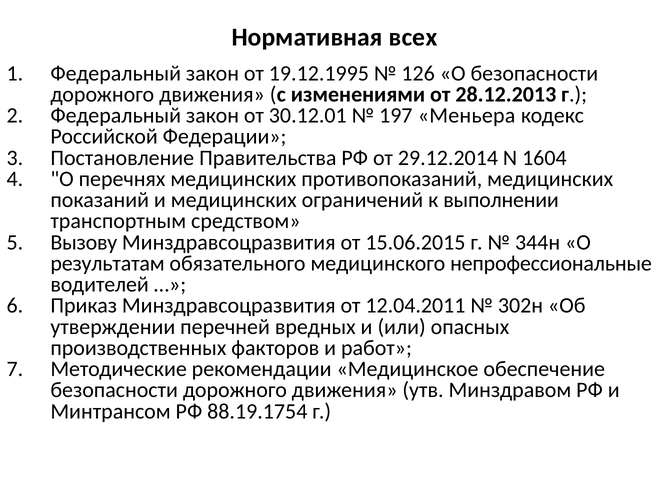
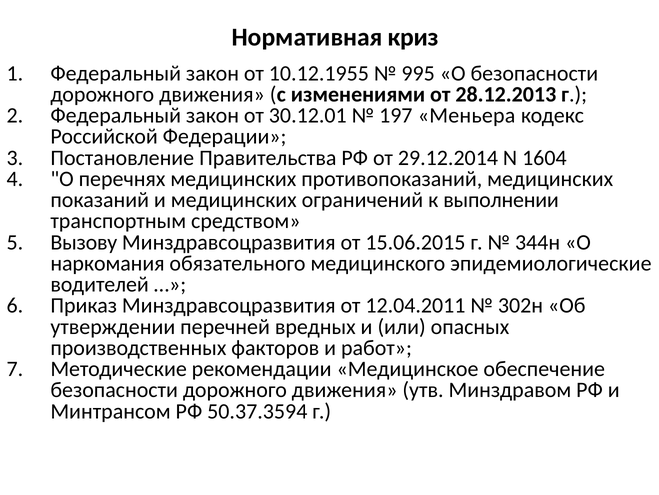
всех: всех -> криз (413, 37)
19.12.1995: 19.12.1995 -> 10.12.1955 (319, 73)
126: 126 -> 995 (418, 73)
результатам: результатам -> наркомания (108, 263)
непрофессиональные: непрофессиональные -> эпидемиологические (551, 263)
88.19.1754: 88.19.1754 -> 50.37.3594 (257, 411)
